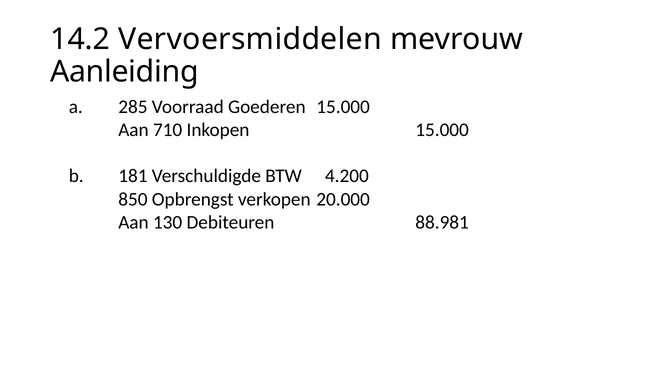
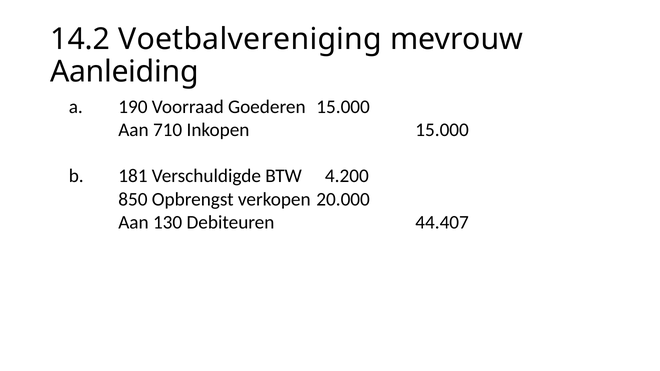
Vervoersmiddelen: Vervoersmiddelen -> Voetbalvereniging (250, 39)
285: 285 -> 190 (133, 107)
88.981: 88.981 -> 44.407 (442, 222)
